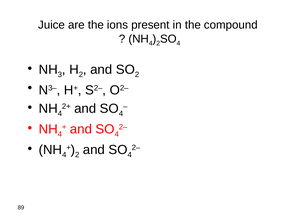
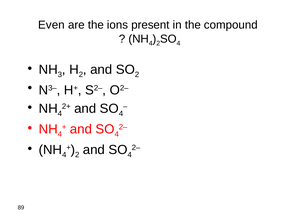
Juice: Juice -> Even (51, 25)
